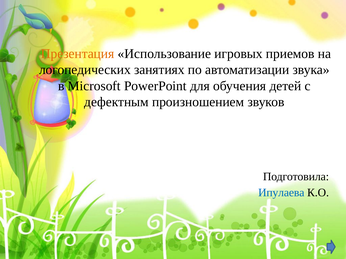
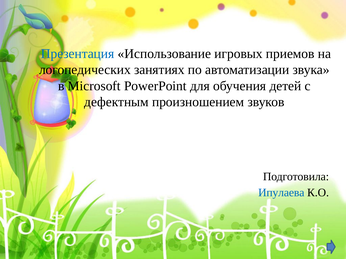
Презентация colour: orange -> blue (78, 54)
